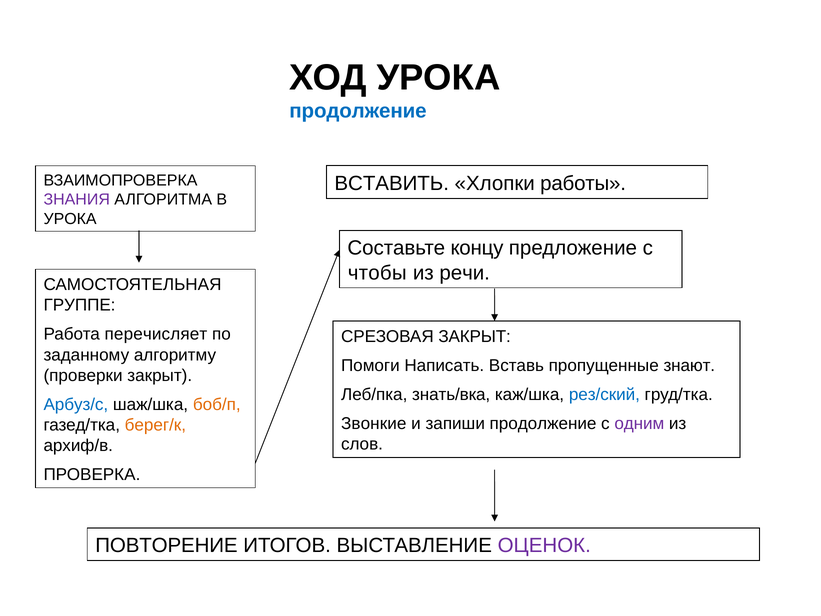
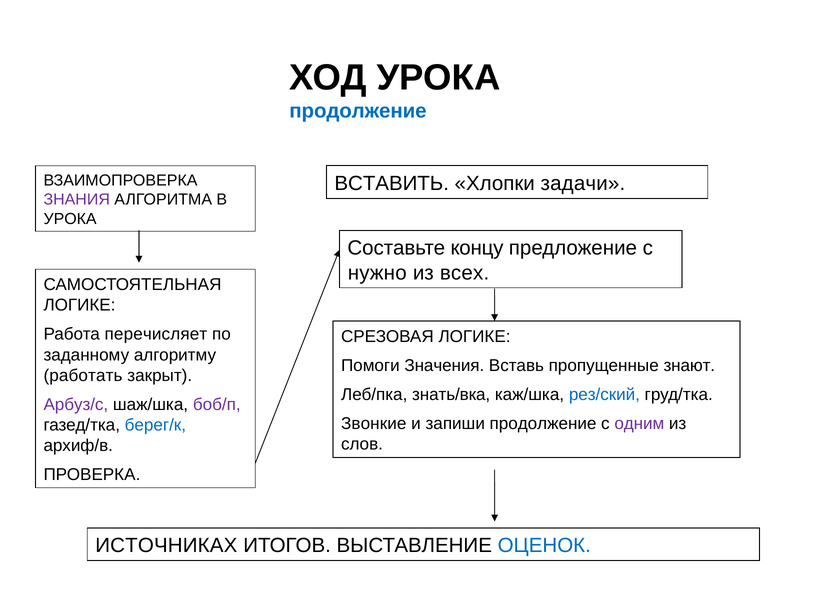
работы: работы -> задачи (583, 183)
чтобы: чтобы -> нужно (377, 273)
речи: речи -> всех (465, 273)
ГРУППЕ: ГРУППЕ -> ЛОГИКЕ (80, 305)
СРЕЗОВАЯ ЗАКРЫТ: ЗАКРЫТ -> ЛОГИКЕ (475, 336)
Написать: Написать -> Значения (444, 365)
проверки: проверки -> работать (83, 375)
Арбуз/с colour: blue -> purple (76, 404)
боб/п colour: orange -> purple (217, 404)
берег/к colour: orange -> blue (155, 425)
ПОВТОРЕНИЕ: ПОВТОРЕНИЕ -> ИСТОЧНИКАХ (166, 545)
ОЦЕНОК colour: purple -> blue (544, 545)
